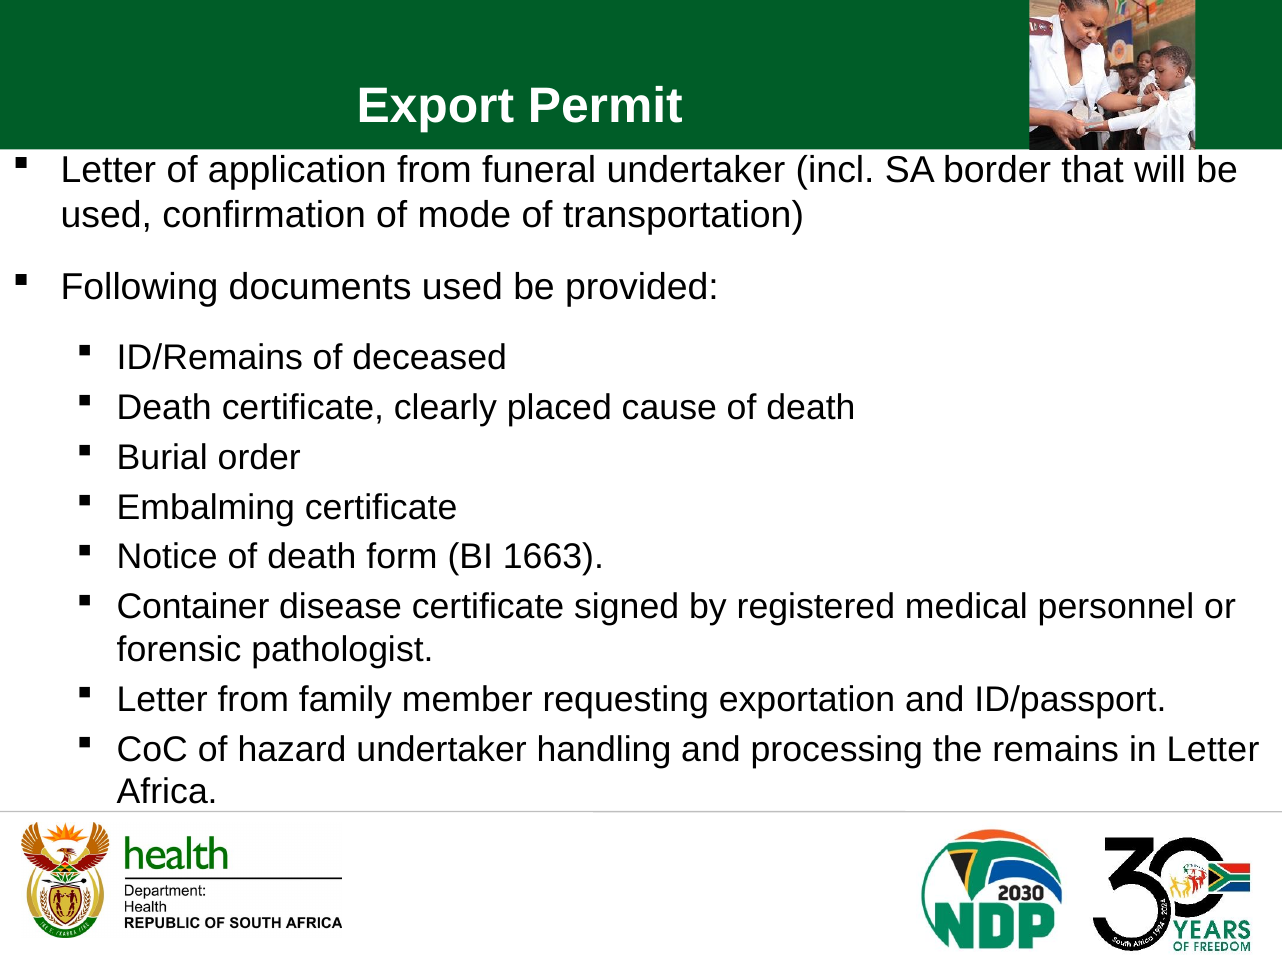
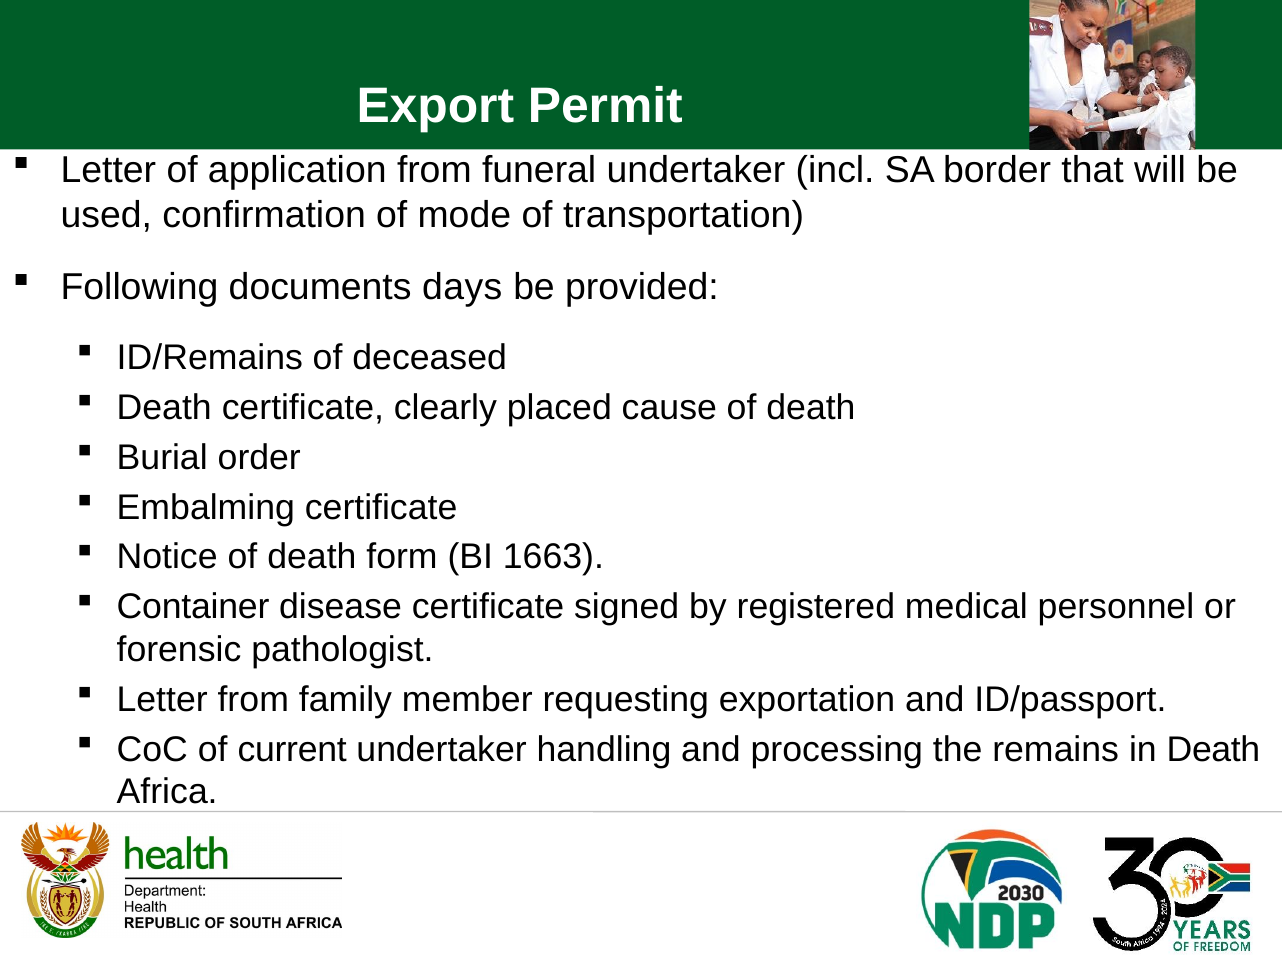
documents used: used -> days (462, 287)
hazard: hazard -> current (292, 750)
in Letter: Letter -> Death (1213, 750)
